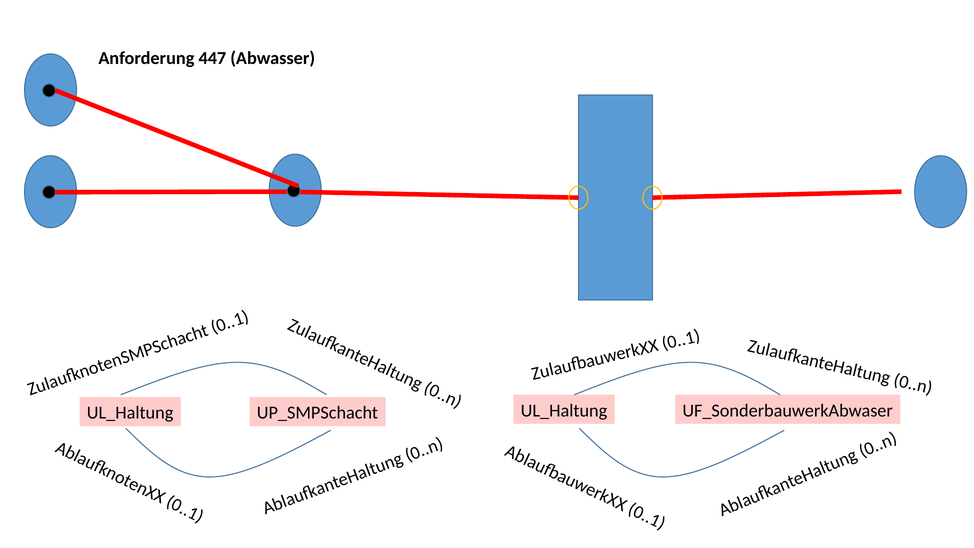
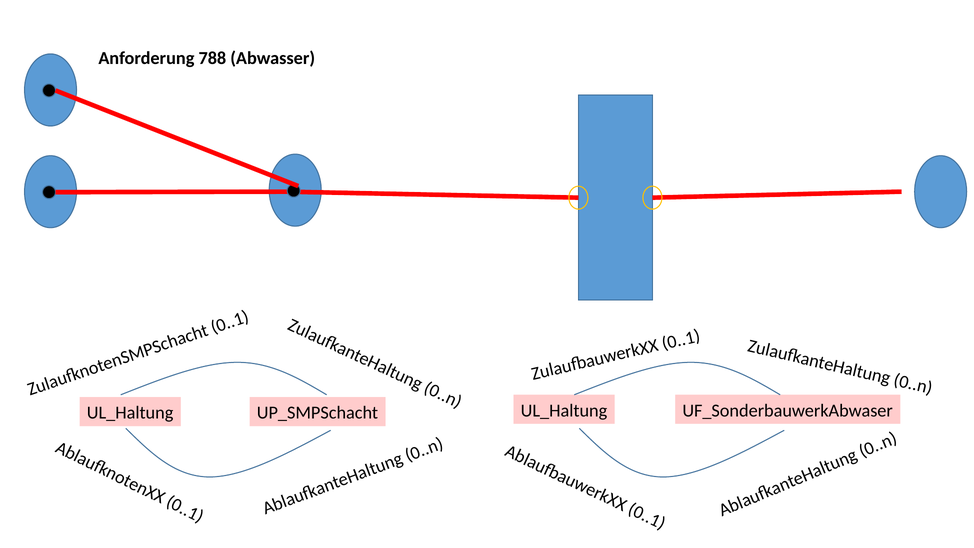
447: 447 -> 788 (212, 58)
